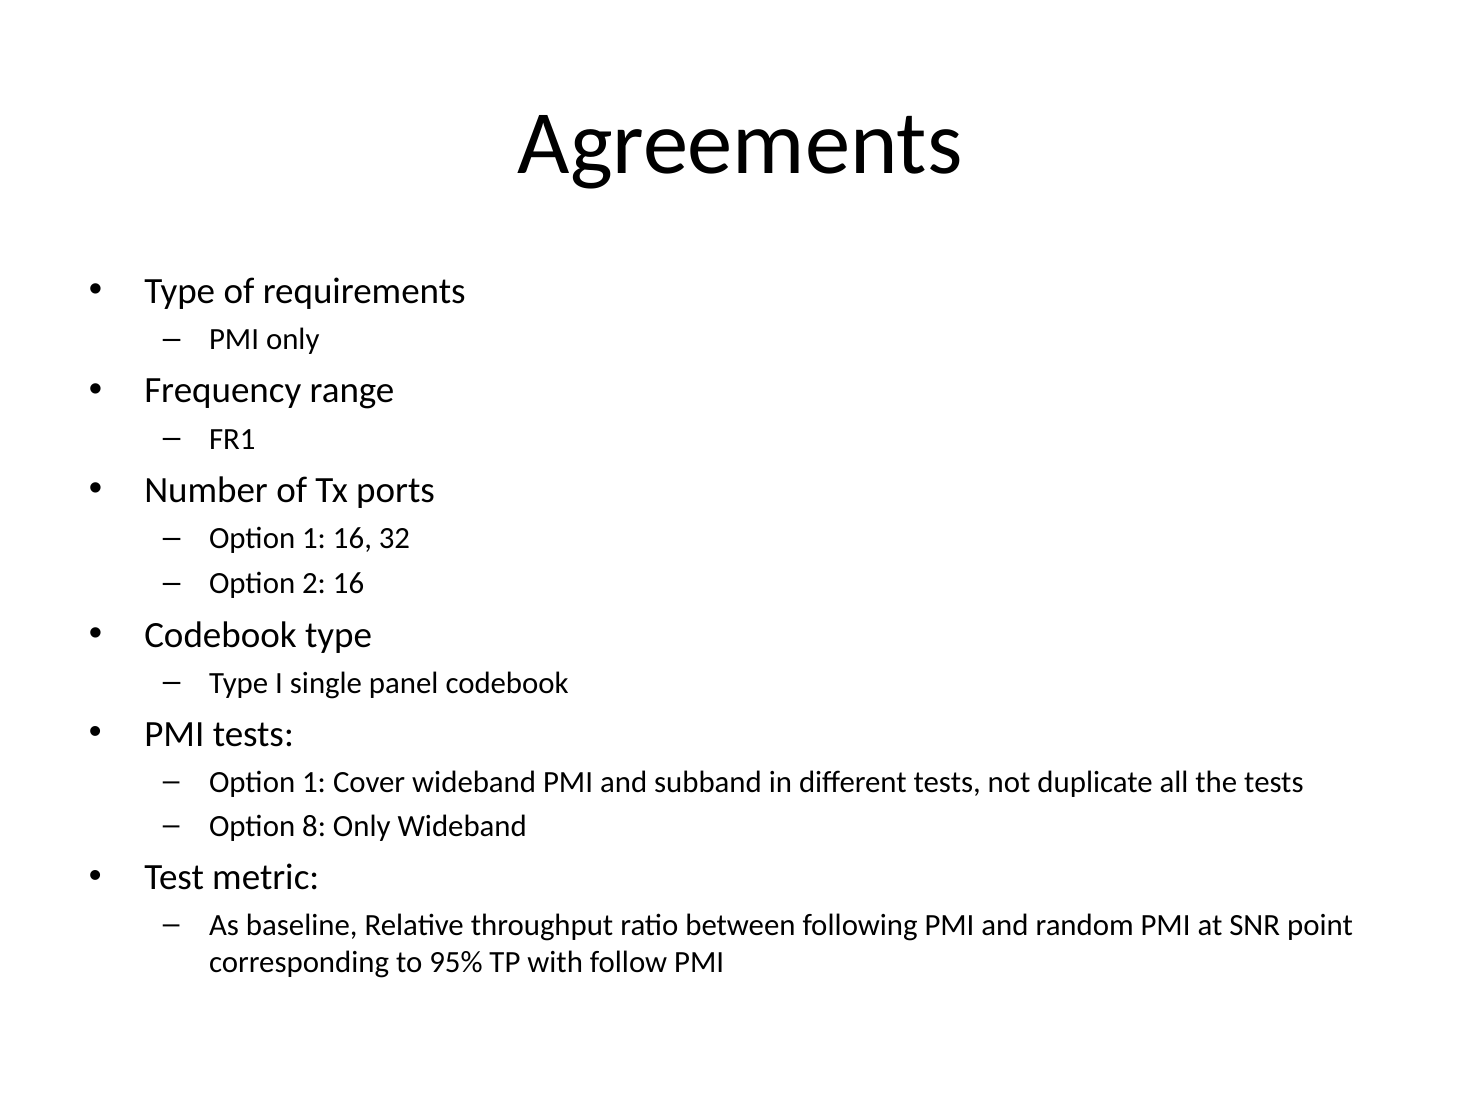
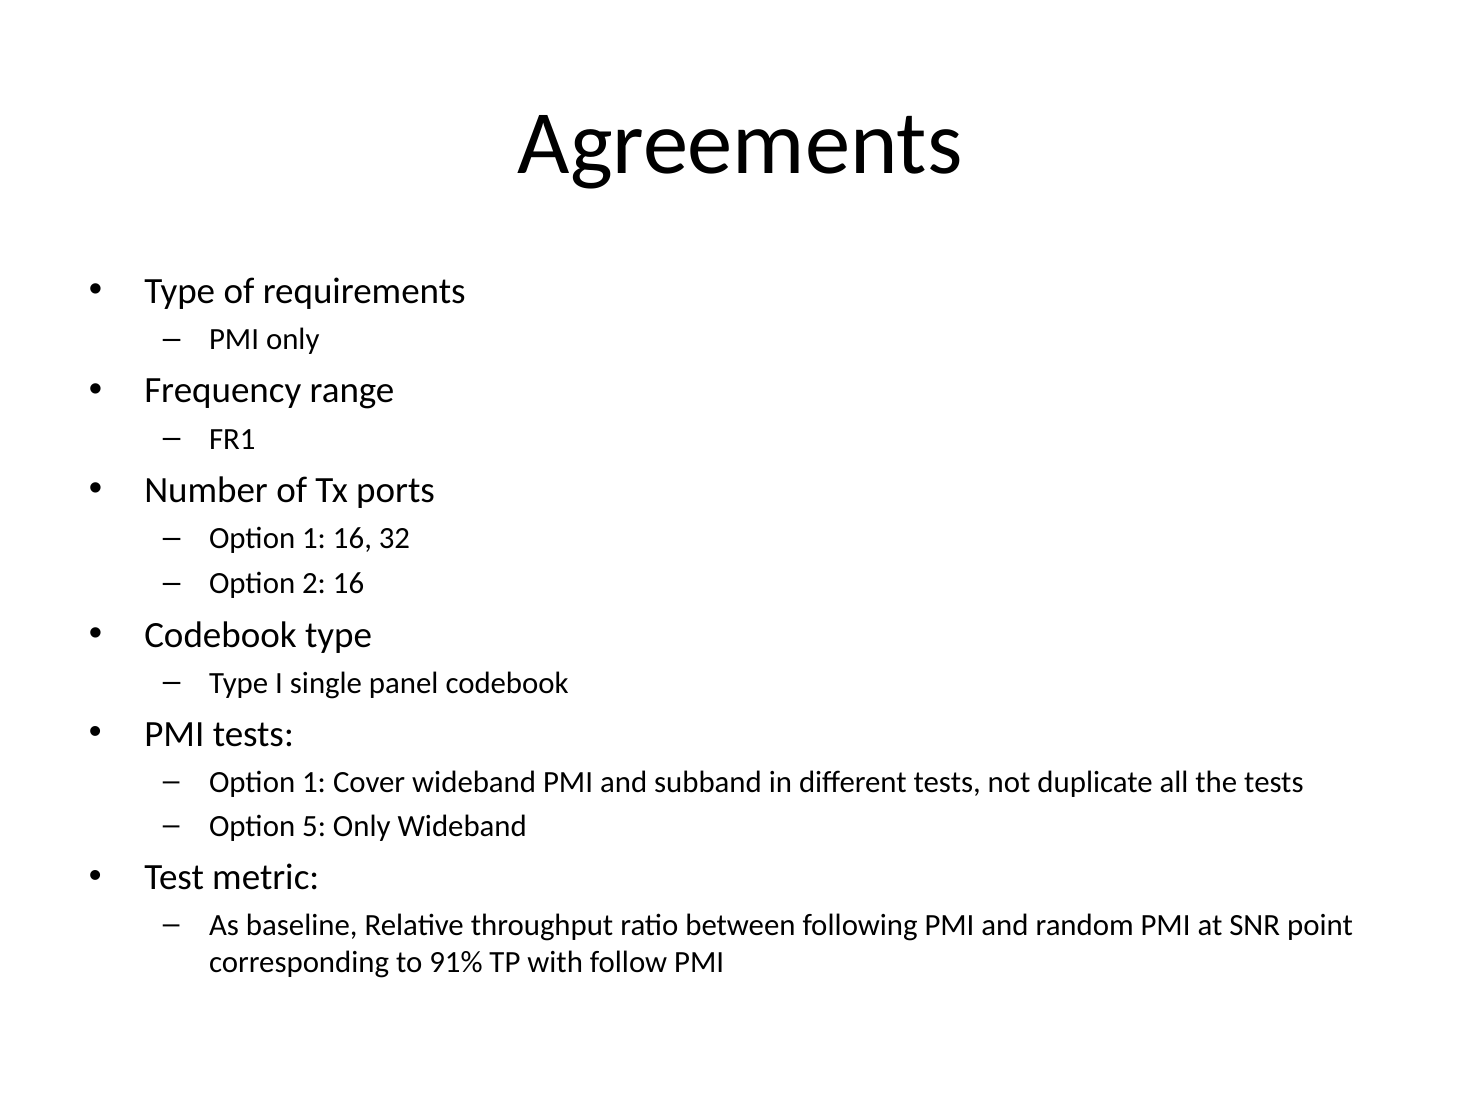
8: 8 -> 5 (314, 827)
95%: 95% -> 91% (456, 963)
